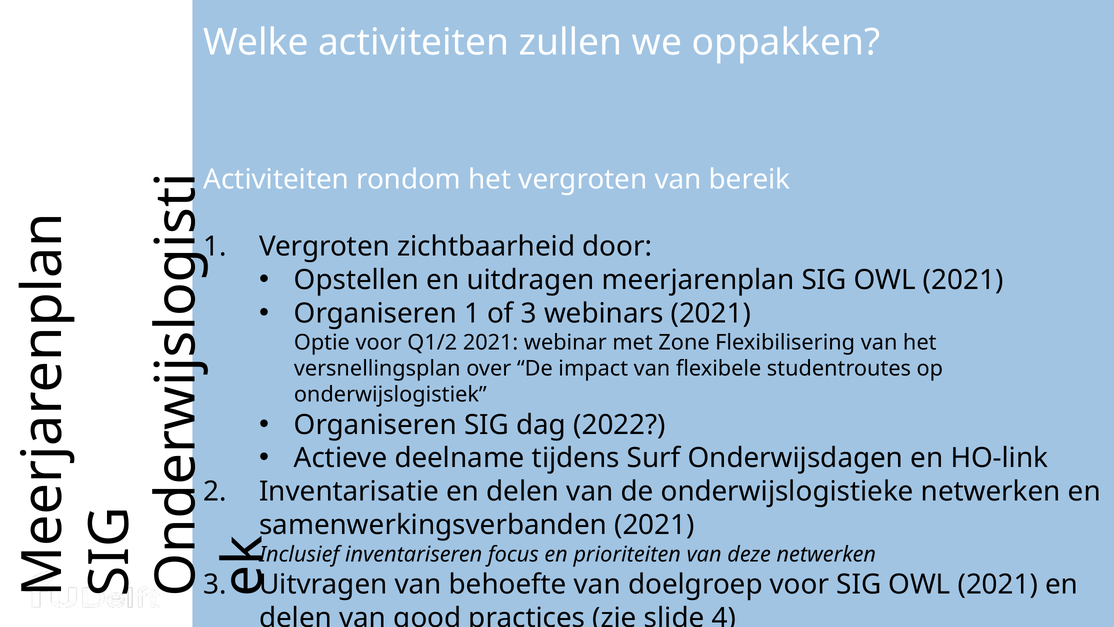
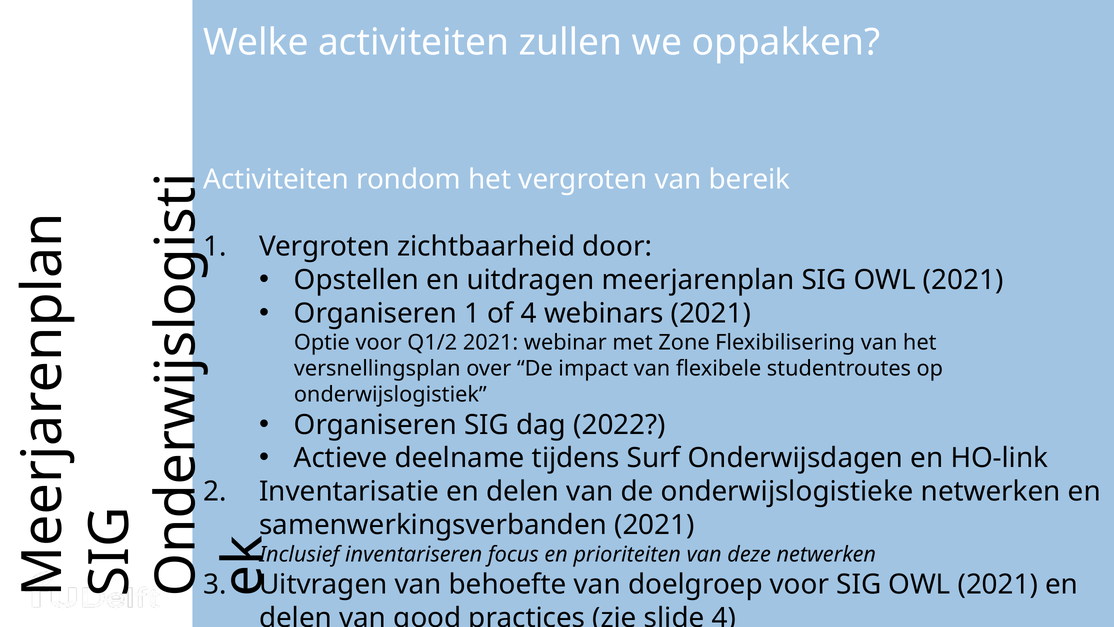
of 3: 3 -> 4 (529, 313)
